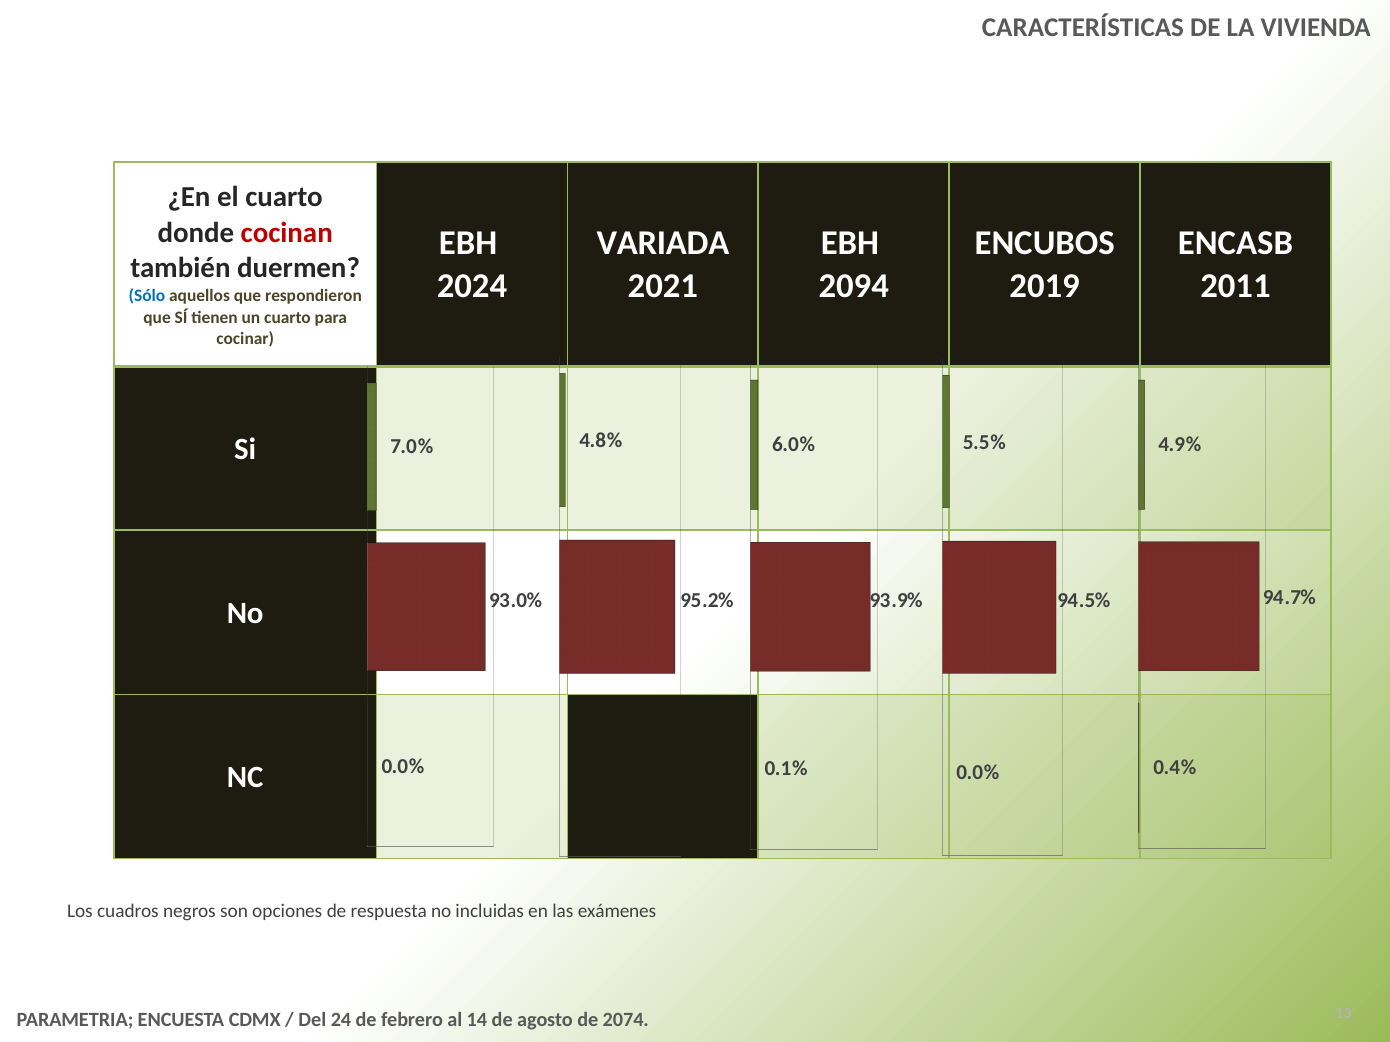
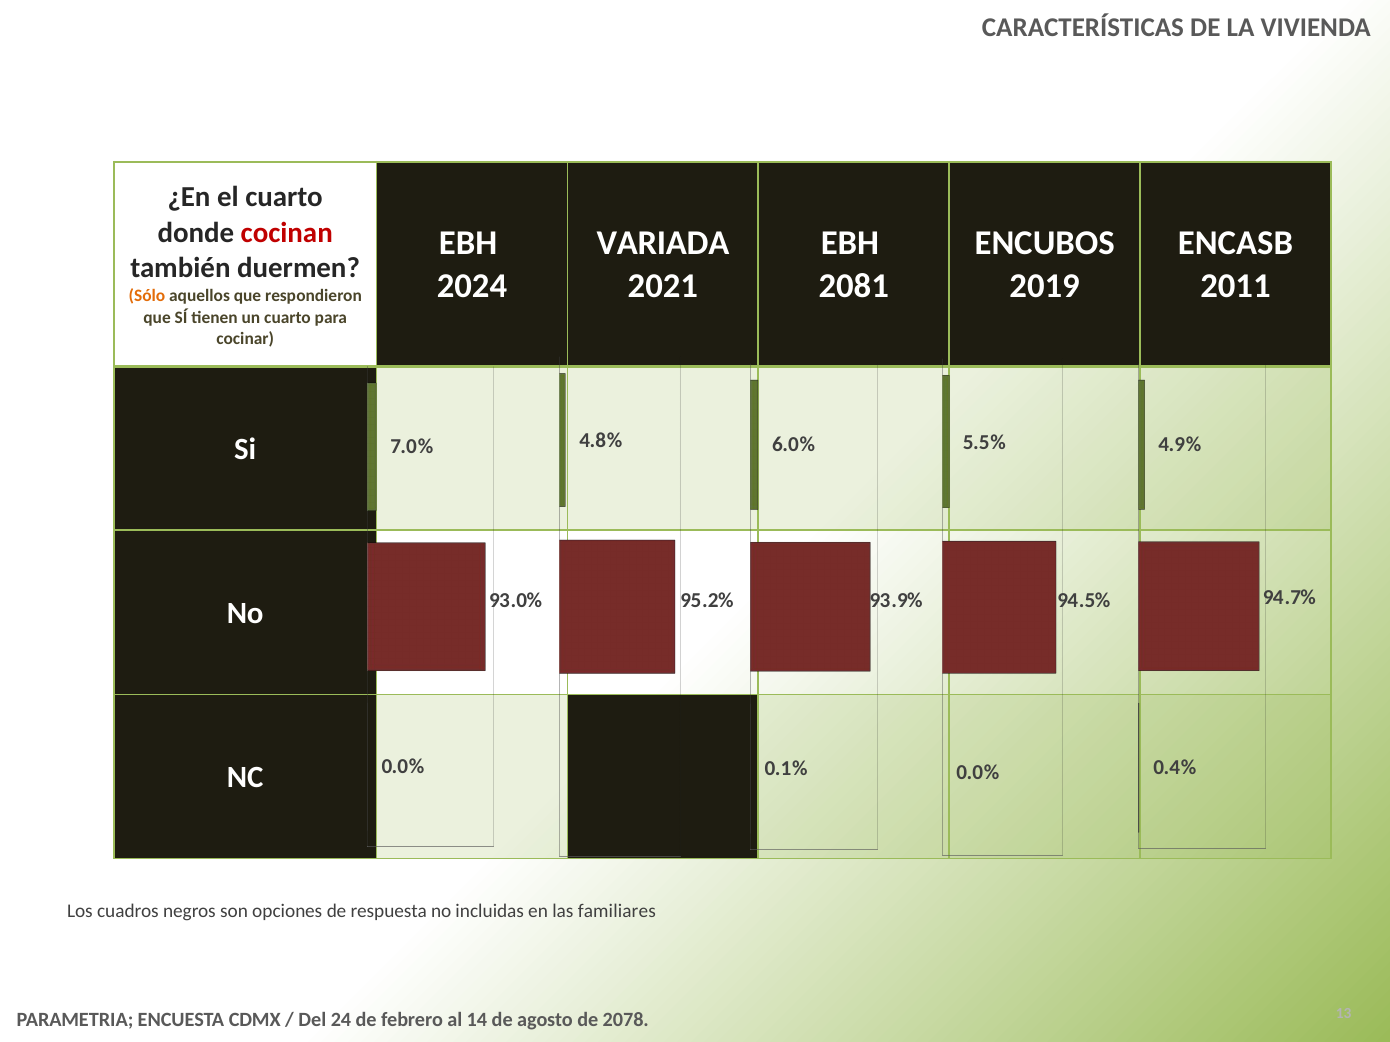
2094: 2094 -> 2081 (854, 286)
Sólo colour: blue -> orange (147, 296)
exámenes: exámenes -> familiares (617, 912)
2074: 2074 -> 2078 (626, 1021)
